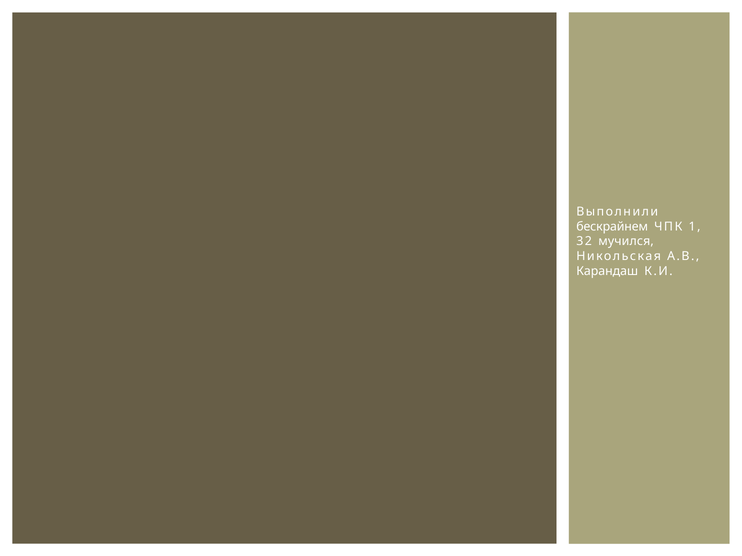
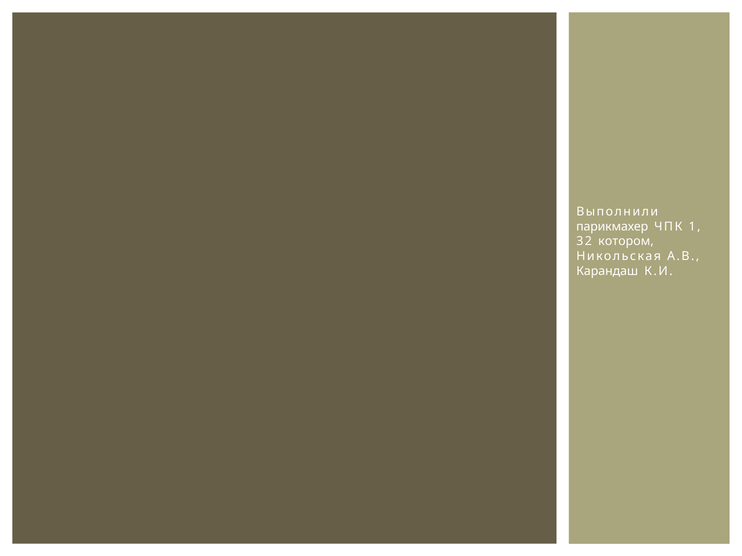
бескрайнем: бескрайнем -> парикмахер (612, 227)
мучился: мучился -> котором (626, 242)
